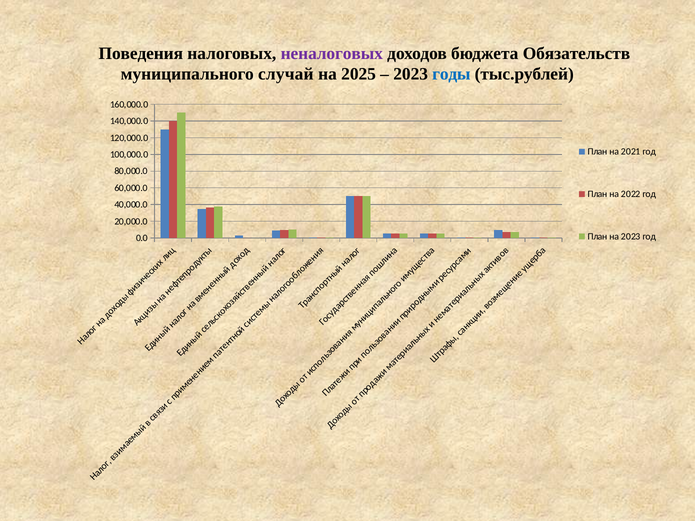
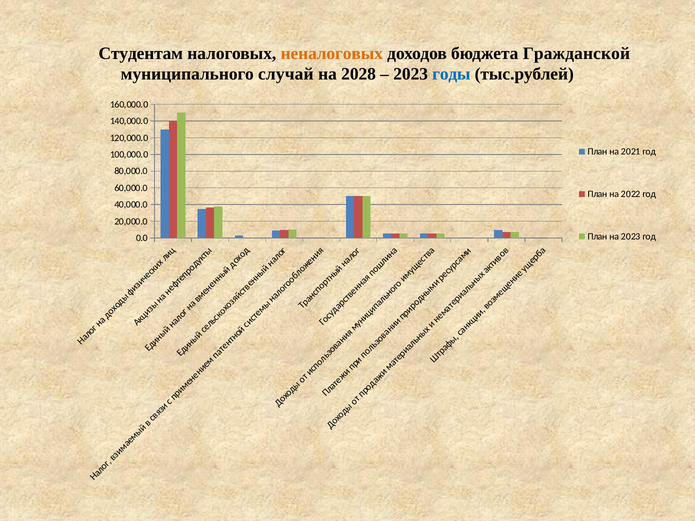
Поведения: Поведения -> Студентам (141, 53)
неналоговых colour: purple -> orange (332, 53)
Обязательств: Обязательств -> Гражданской (576, 53)
2025: 2025 -> 2028 (359, 74)
